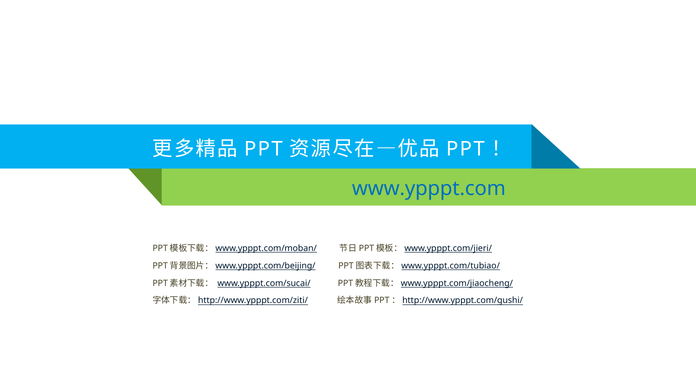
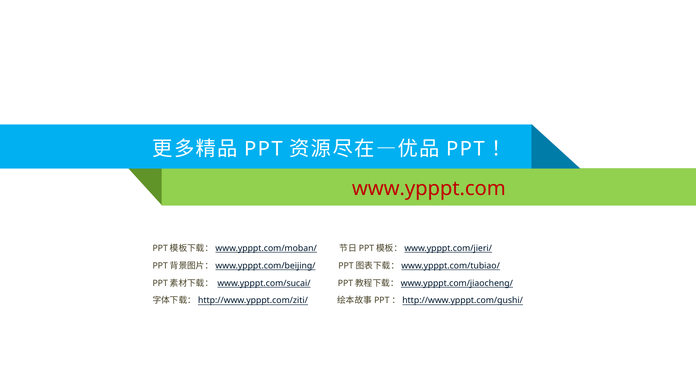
www.ypppt.com colour: blue -> red (429, 189)
